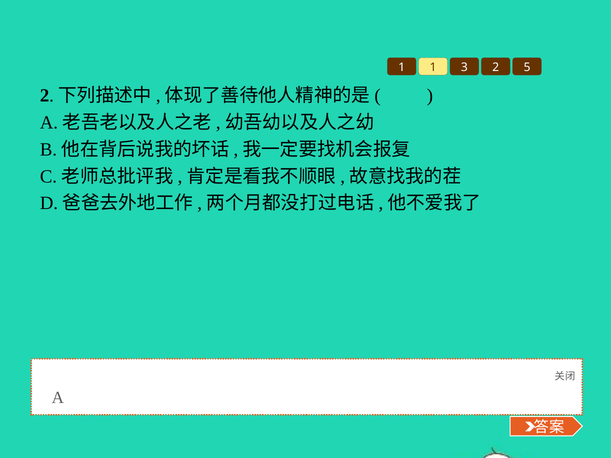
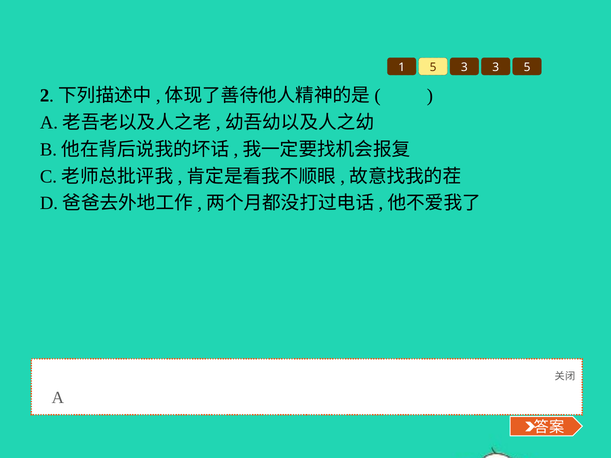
1 1: 1 -> 5 (433, 67)
3 2: 2 -> 3 (496, 67)
